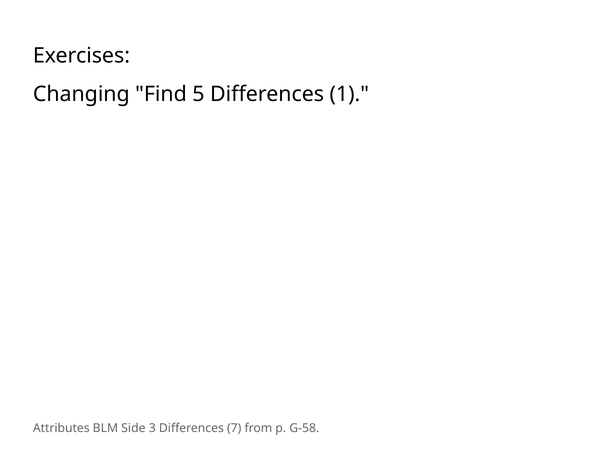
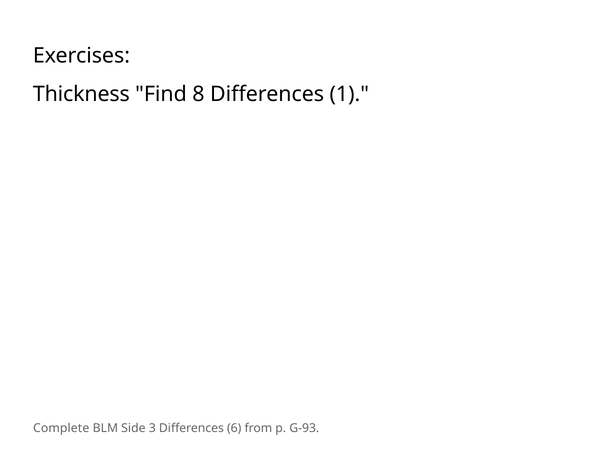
Changing: Changing -> Thickness (81, 94)
5: 5 -> 8 (198, 94)
Attributes: Attributes -> Complete (61, 429)
7: 7 -> 6 (234, 429)
G-58: G-58 -> G-93 (304, 429)
